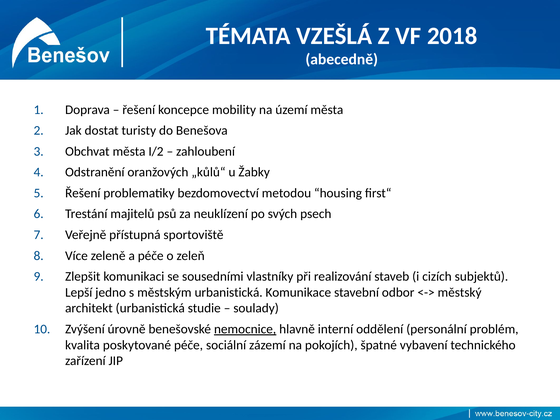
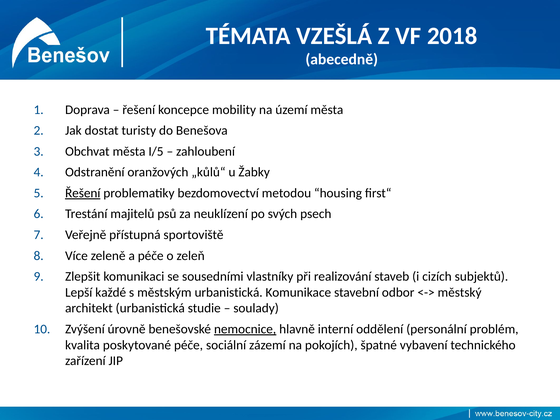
I/2: I/2 -> I/5 (156, 151)
Řešení underline: none -> present (83, 193)
jedno: jedno -> každé (111, 292)
